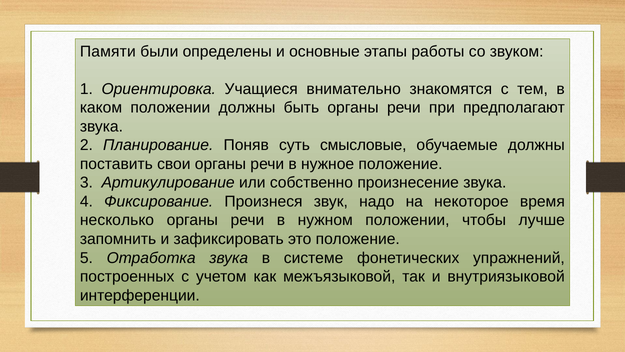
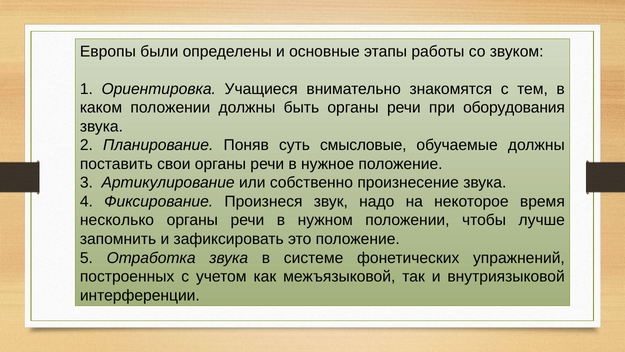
Памяти: Памяти -> Европы (108, 51)
предполагают: предполагают -> оборудования (514, 108)
